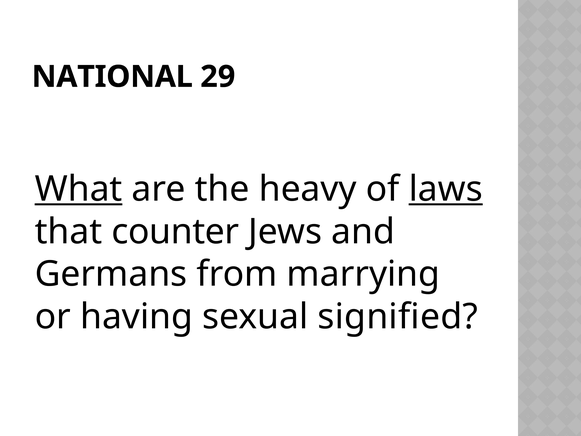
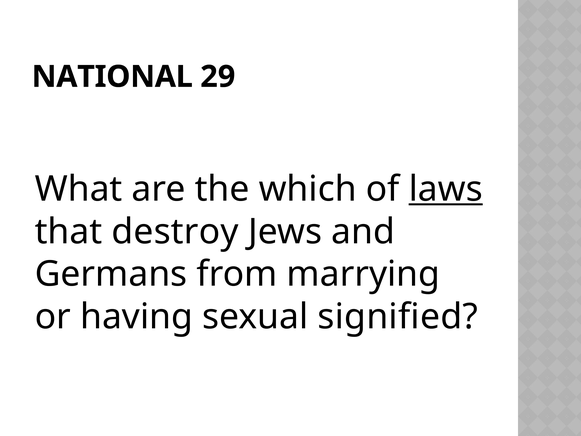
What underline: present -> none (79, 189)
heavy: heavy -> which (308, 189)
counter: counter -> destroy (175, 232)
